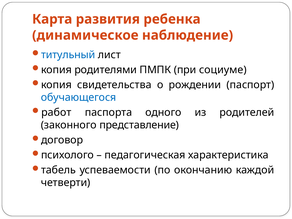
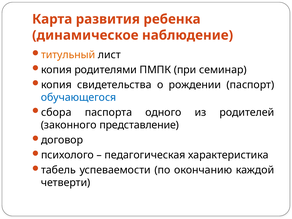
титульный colour: blue -> orange (68, 55)
социуме: социуме -> семинар (223, 70)
работ: работ -> сбора (56, 112)
